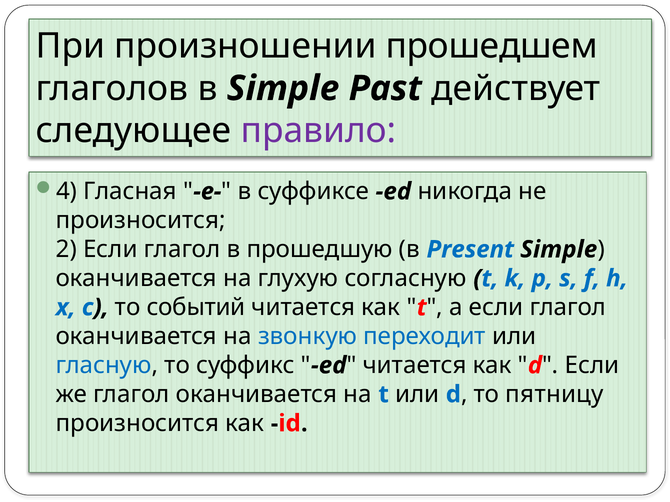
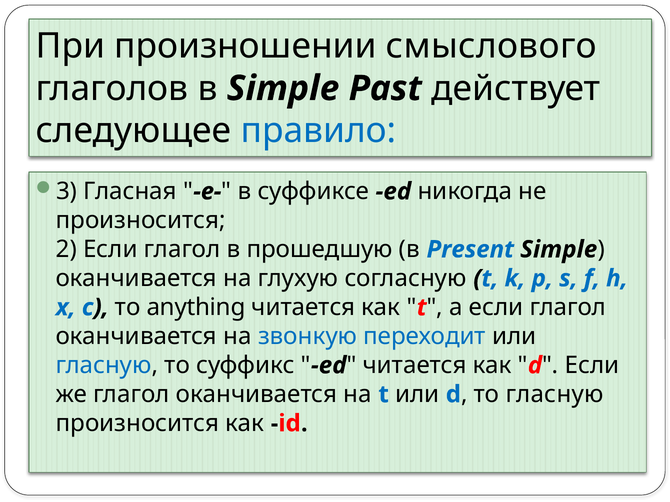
прошедшем: прошедшем -> смыслового (491, 46)
правило colour: purple -> blue (319, 131)
4: 4 -> 3 (67, 192)
событий: событий -> anything (196, 308)
то пятницу: пятницу -> гласную (555, 395)
